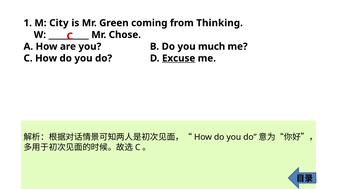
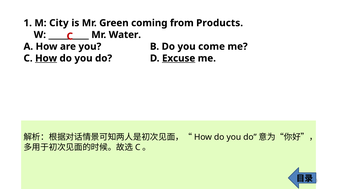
Thinking: Thinking -> Products (220, 23)
Chose: Chose -> Water (125, 35)
much: much -> come (212, 47)
How underline: none -> present (46, 58)
